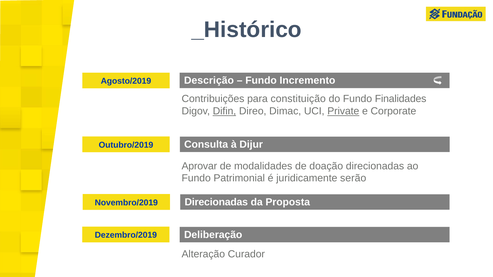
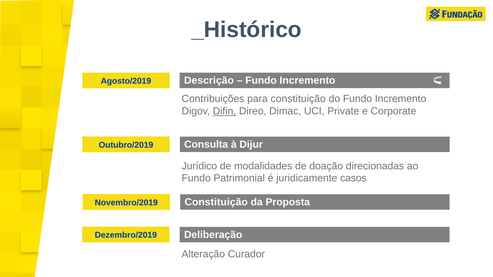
do Fundo Finalidades: Finalidades -> Incremento (401, 99)
Private underline: present -> none (343, 111)
Aprovar: Aprovar -> Jurídico (199, 166)
serão: serão -> casos (353, 179)
Direcionadas: Direcionadas -> Constituição (216, 202)
